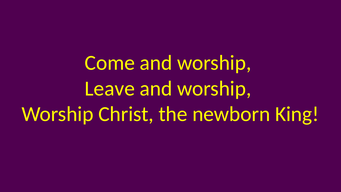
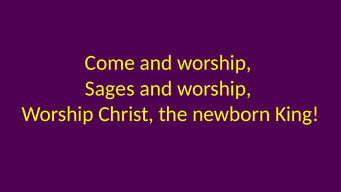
Leave: Leave -> Sages (110, 88)
